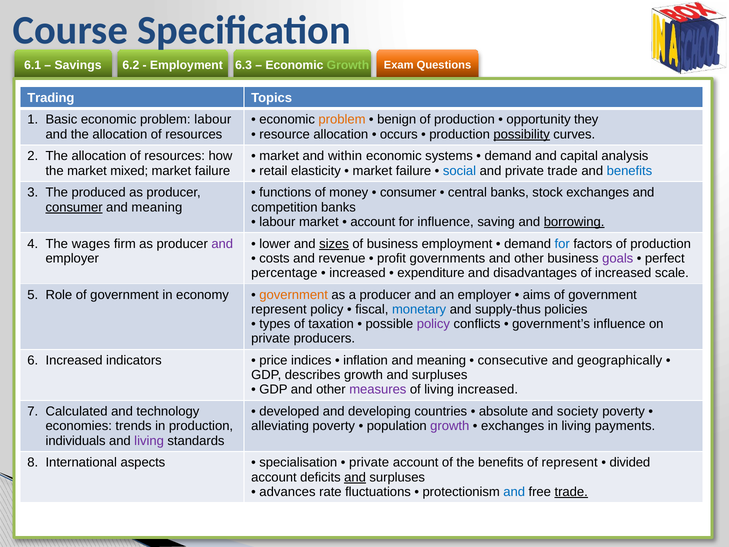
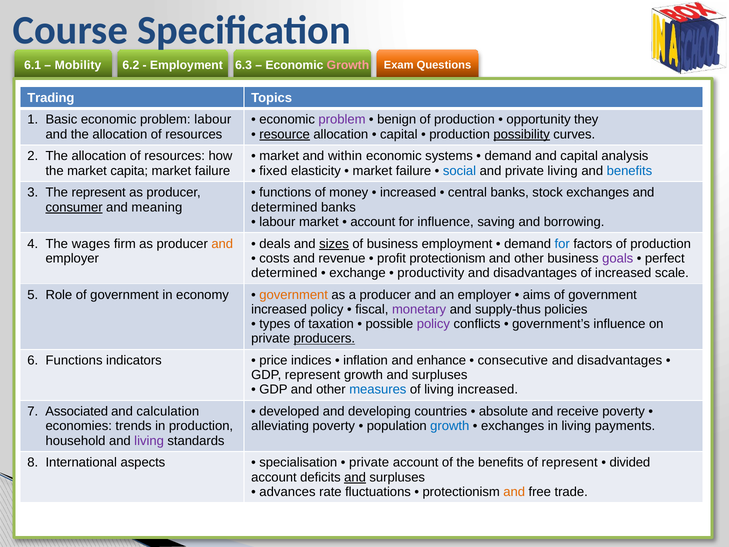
Savings: Savings -> Mobility (78, 65)
Growth colour: light green -> pink (348, 65)
problem colour: orange -> purple (342, 120)
resource underline: none -> present (285, 134)
occurs: occurs -> capital (399, 134)
mixed: mixed -> capita (129, 171)
retail: retail -> fixed (273, 171)
private trade: trade -> living (563, 171)
The produced: produced -> represent (99, 193)
consumer: consumer -> increased (408, 193)
competition: competition -> determined (284, 207)
borrowing underline: present -> none (574, 222)
and colour: purple -> orange (222, 244)
lower: lower -> deals (275, 244)
profit governments: governments -> protectionism (448, 258)
percentage: percentage -> determined (284, 273)
increased: increased -> exchange (357, 273)
expenditure: expenditure -> productivity (431, 273)
represent: represent -> increased (279, 309)
monetary colour: blue -> purple (419, 309)
producers underline: none -> present (324, 338)
Increased: Increased -> Functions (74, 360)
inflation and meaning: meaning -> enhance (441, 360)
geographically: geographically -> disadvantages (620, 360)
GDP describes: describes -> represent (313, 375)
measures colour: purple -> blue (378, 389)
Calculated: Calculated -> Associated (77, 411)
technology: technology -> calculation (168, 411)
society: society -> receive (578, 411)
growth colour: purple -> blue (450, 426)
individuals: individuals -> household (76, 441)
and colour: blue -> orange (514, 492)
trade underline: present -> none (571, 492)
